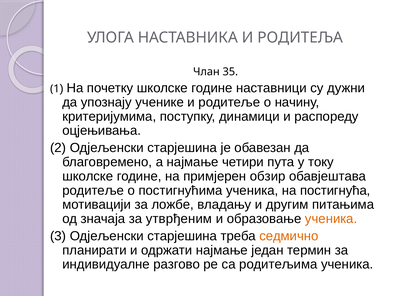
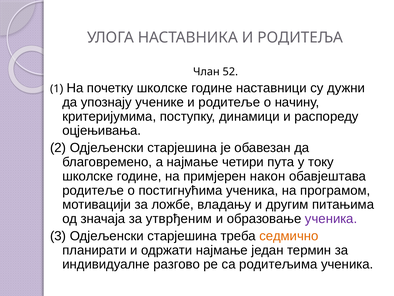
35: 35 -> 52 (230, 72)
обзир: обзир -> након (268, 176)
постигнућа: постигнућа -> програмом (335, 190)
ученика colour: orange -> purple (331, 218)
